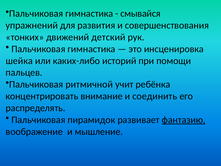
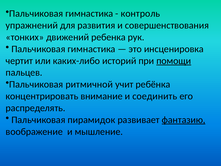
смывайся: смывайся -> контроль (140, 14)
детский: детский -> ребенка (108, 37)
шейка: шейка -> чертит (19, 61)
помощи underline: none -> present (174, 61)
